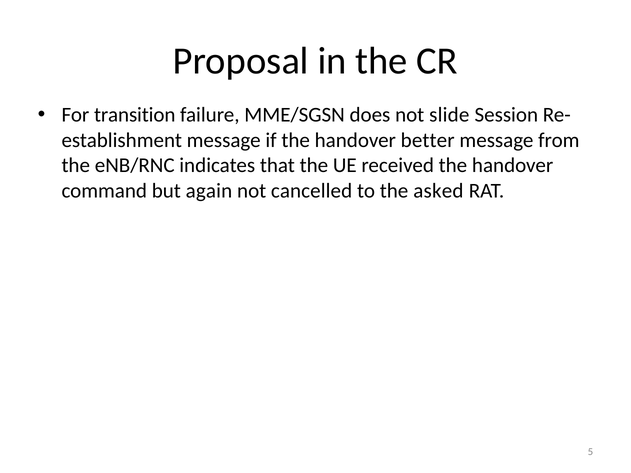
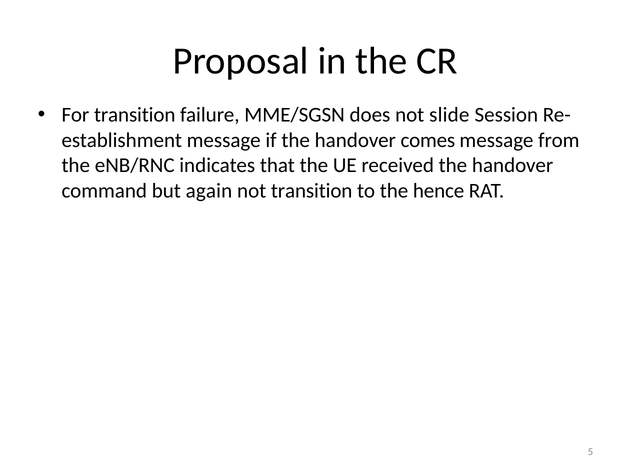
better: better -> comes (428, 140)
not cancelled: cancelled -> transition (312, 191)
asked: asked -> hence (439, 191)
